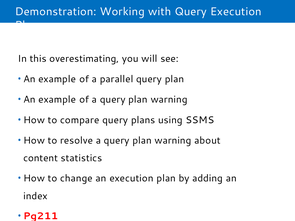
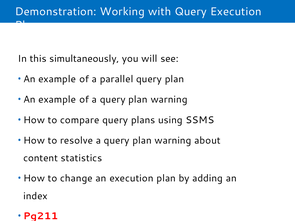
overestimating: overestimating -> simultaneously (84, 59)
